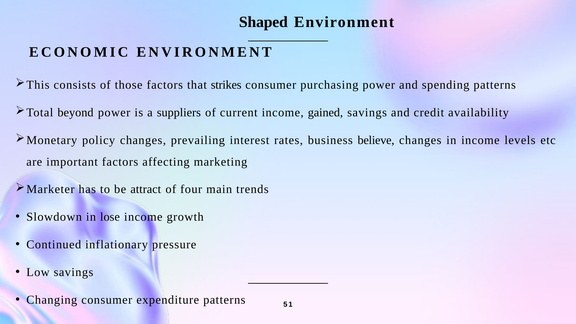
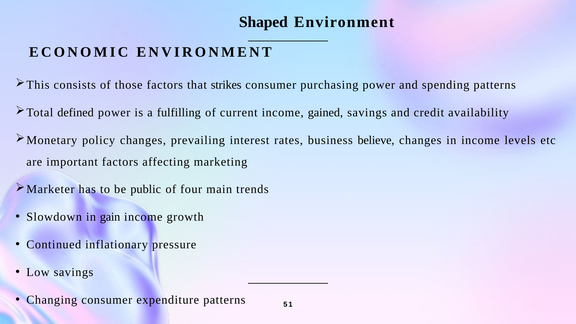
beyond: beyond -> defined (76, 113)
suppliers: suppliers -> fulfilling (179, 113)
attract: attract -> public (146, 189)
lose: lose -> gain (110, 217)
